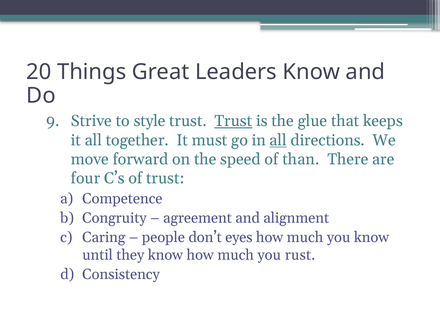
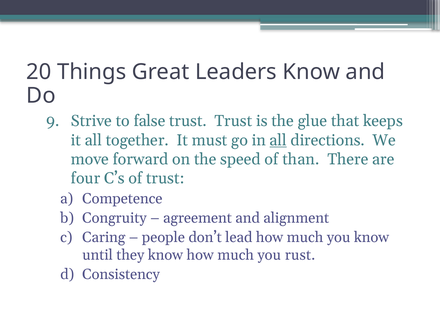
style: style -> false (150, 121)
Trust underline: present -> none (233, 121)
eyes: eyes -> lead (239, 237)
